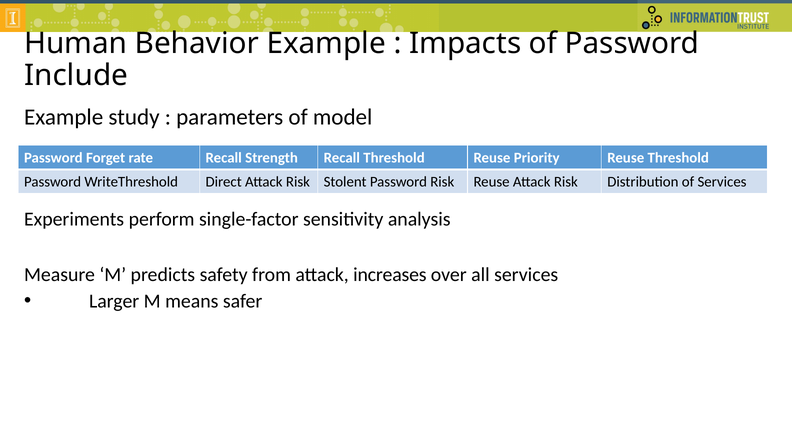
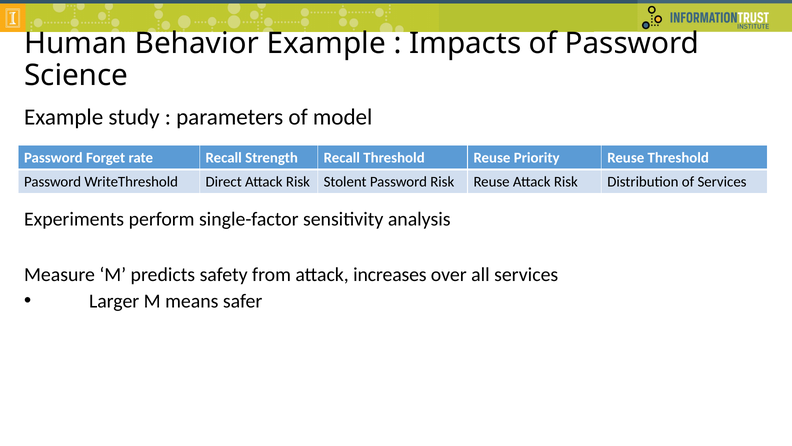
Include: Include -> Science (76, 76)
